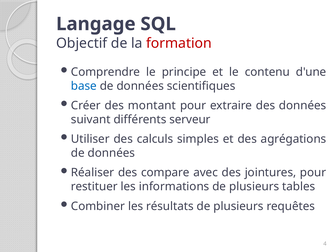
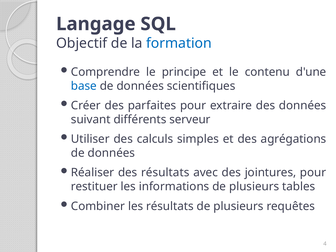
formation colour: red -> blue (179, 43)
montant: montant -> parfaites (152, 106)
des compare: compare -> résultats (165, 173)
